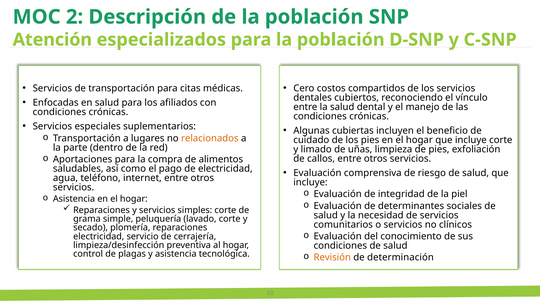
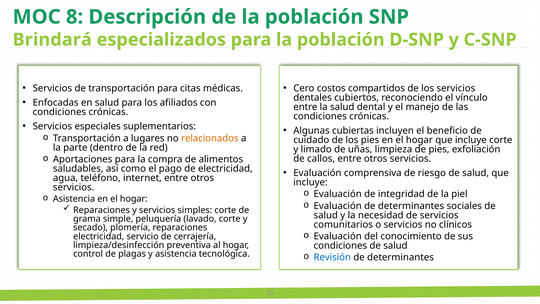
2: 2 -> 8 (75, 17)
Atención: Atención -> Brindará (52, 40)
Revisión colour: orange -> blue (332, 257)
determinación: determinación -> determinantes (400, 257)
